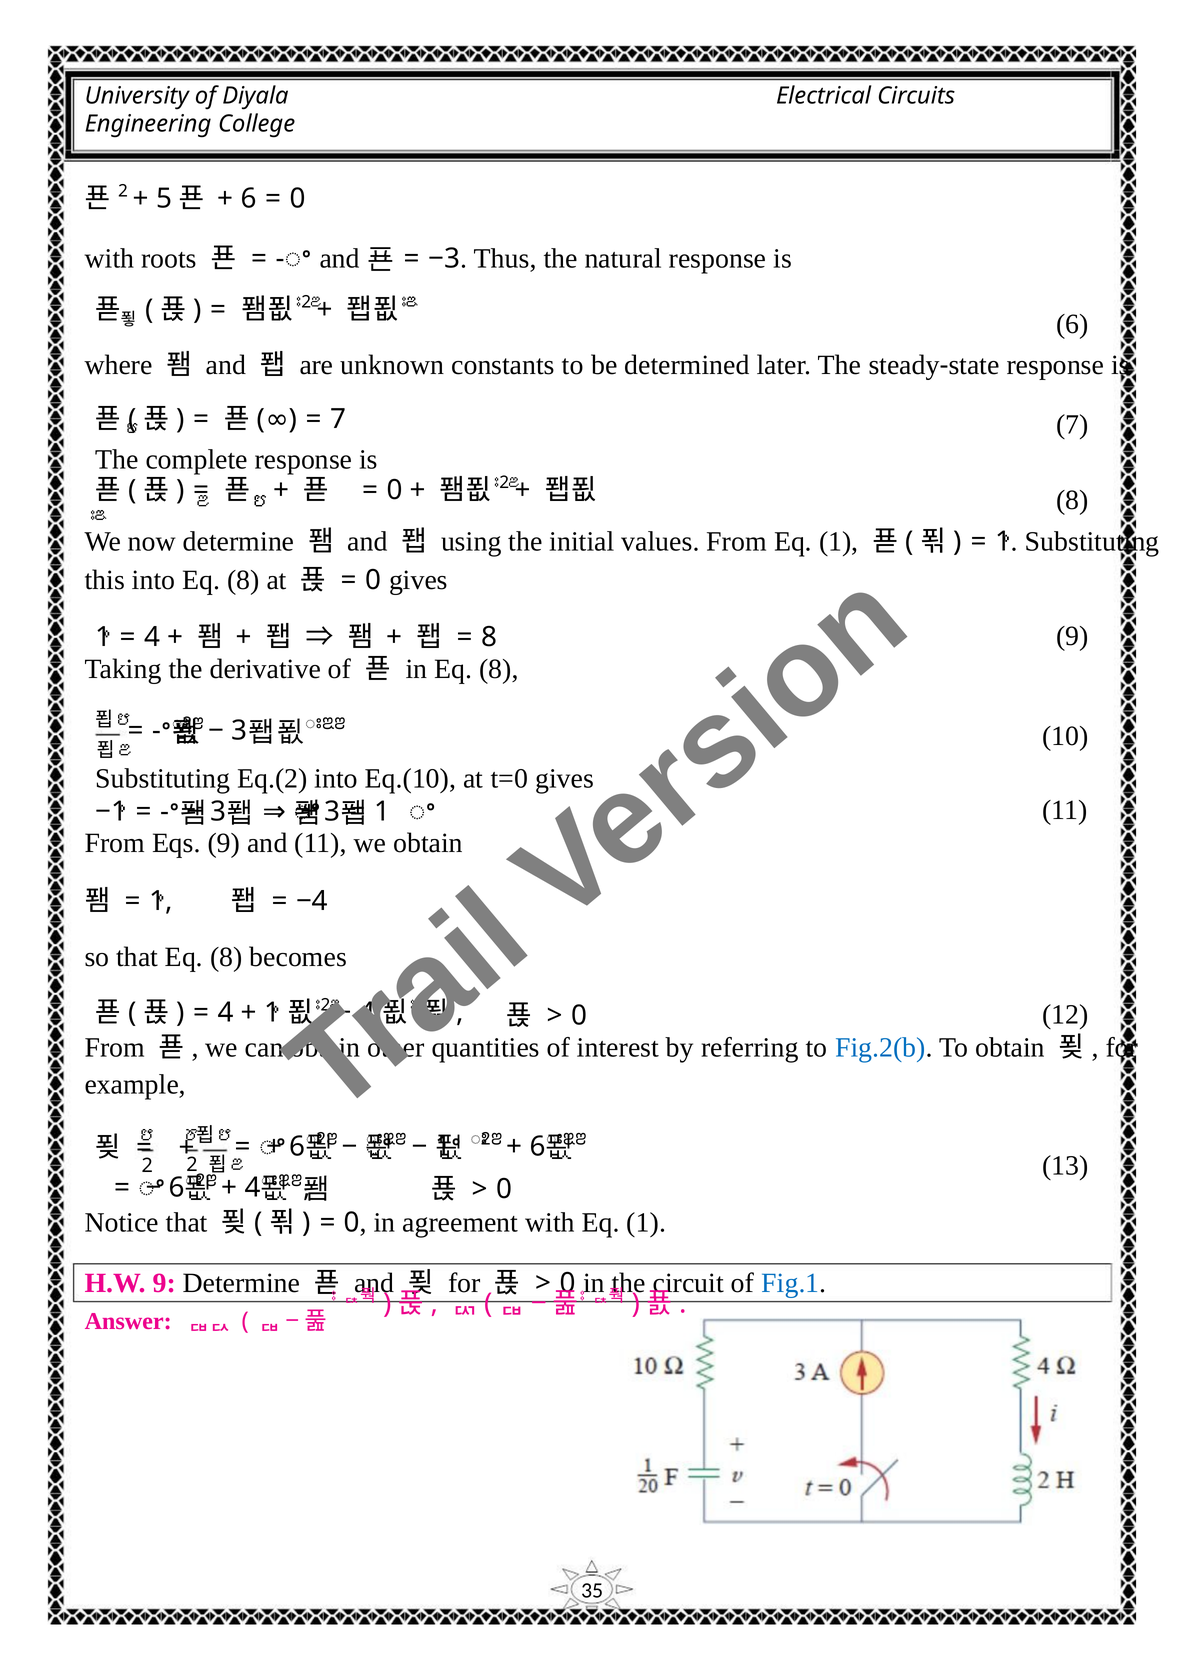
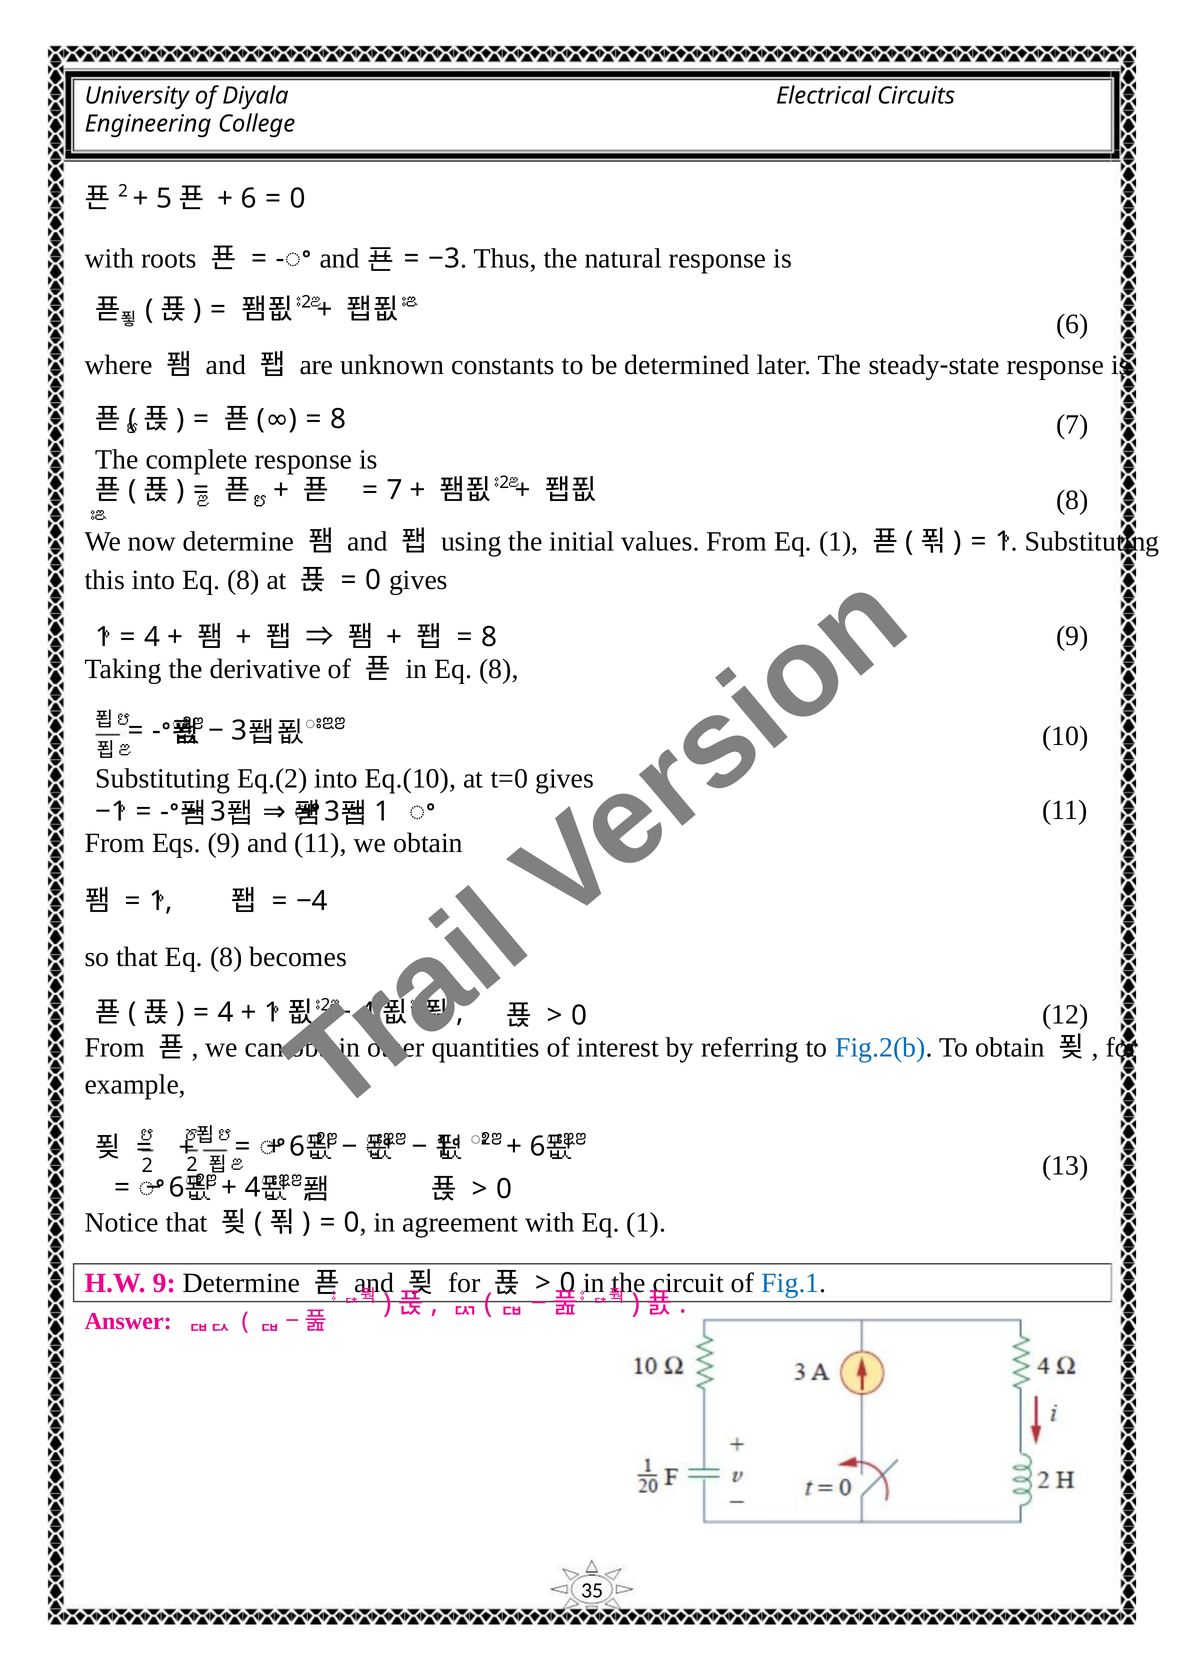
7: 7 -> 8 (338, 419)
0: 0 -> 7 (394, 490)
